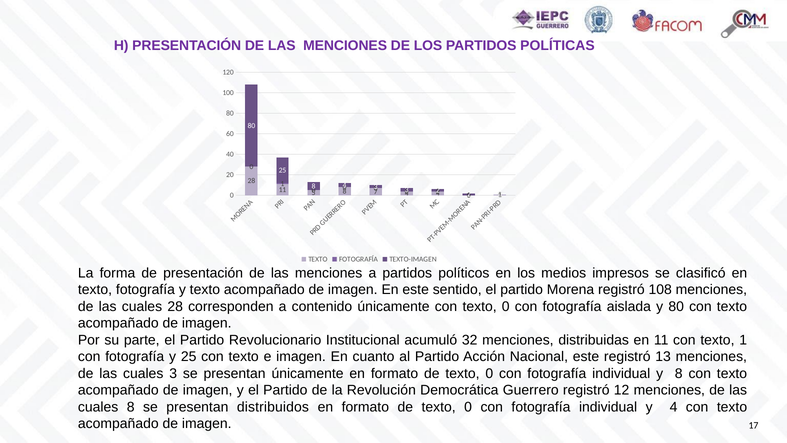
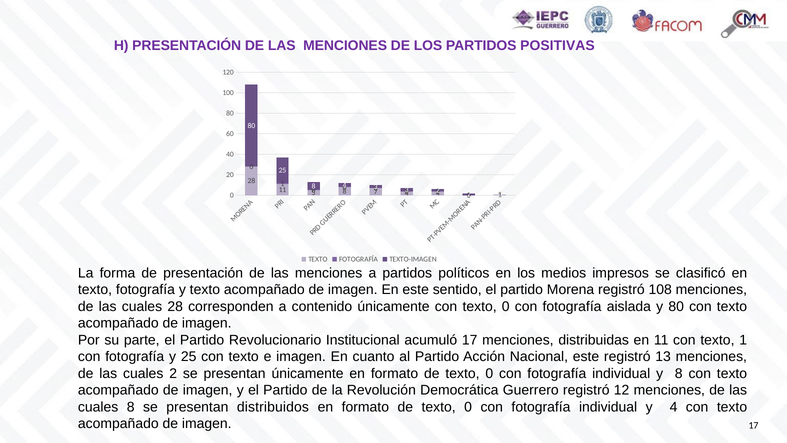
POLÍTICAS: POLÍTICAS -> POSITIVAS (557, 46)
acumuló 32: 32 -> 17 (470, 340)
cuales 3: 3 -> 2 (173, 373)
